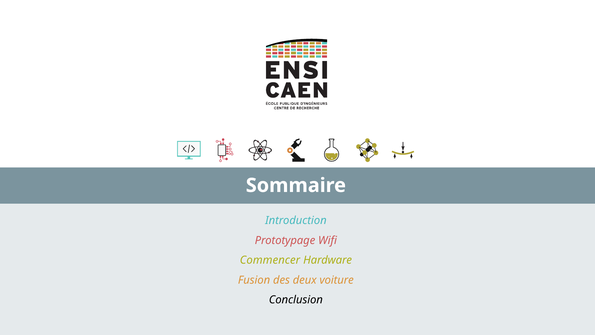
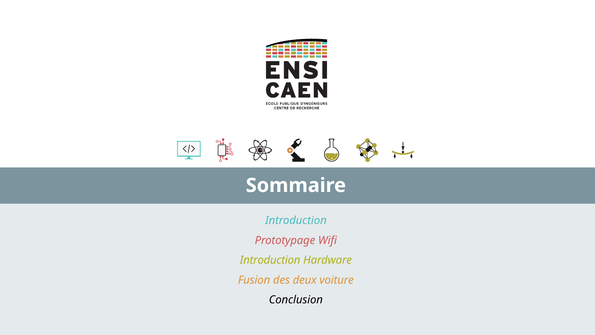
Commencer: Commencer -> Introduction (270, 260)
